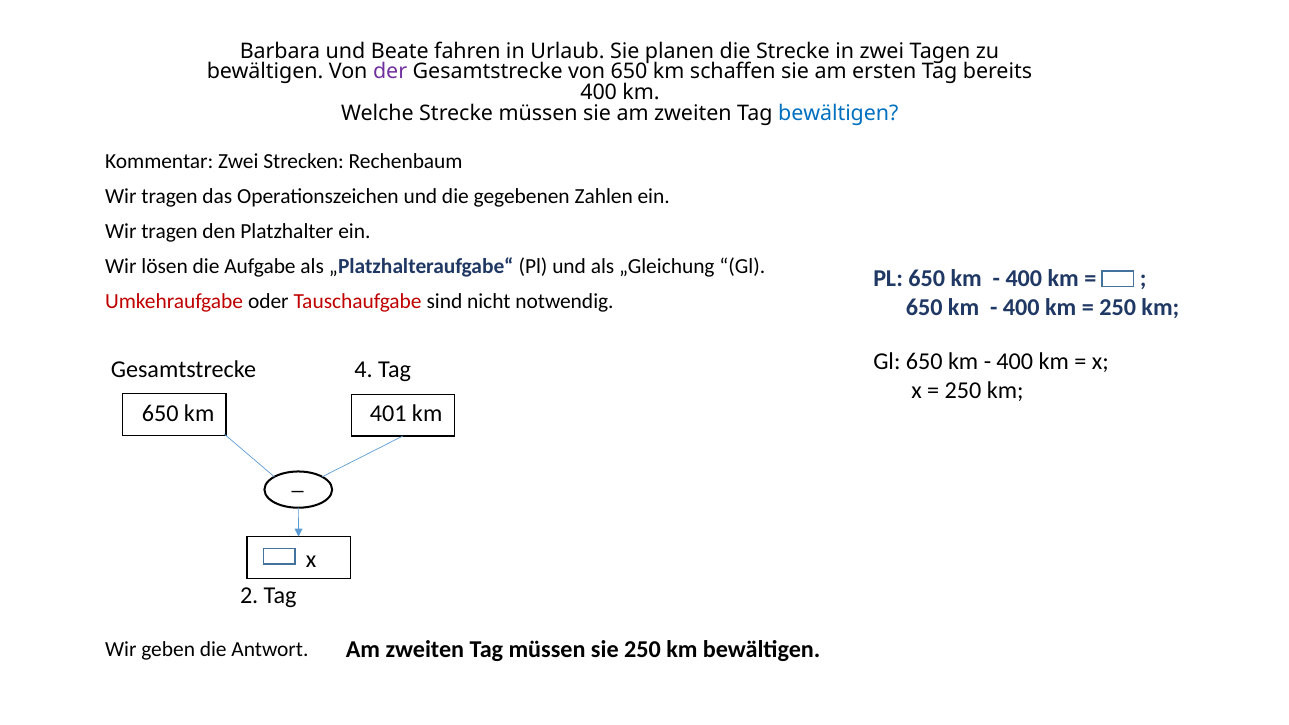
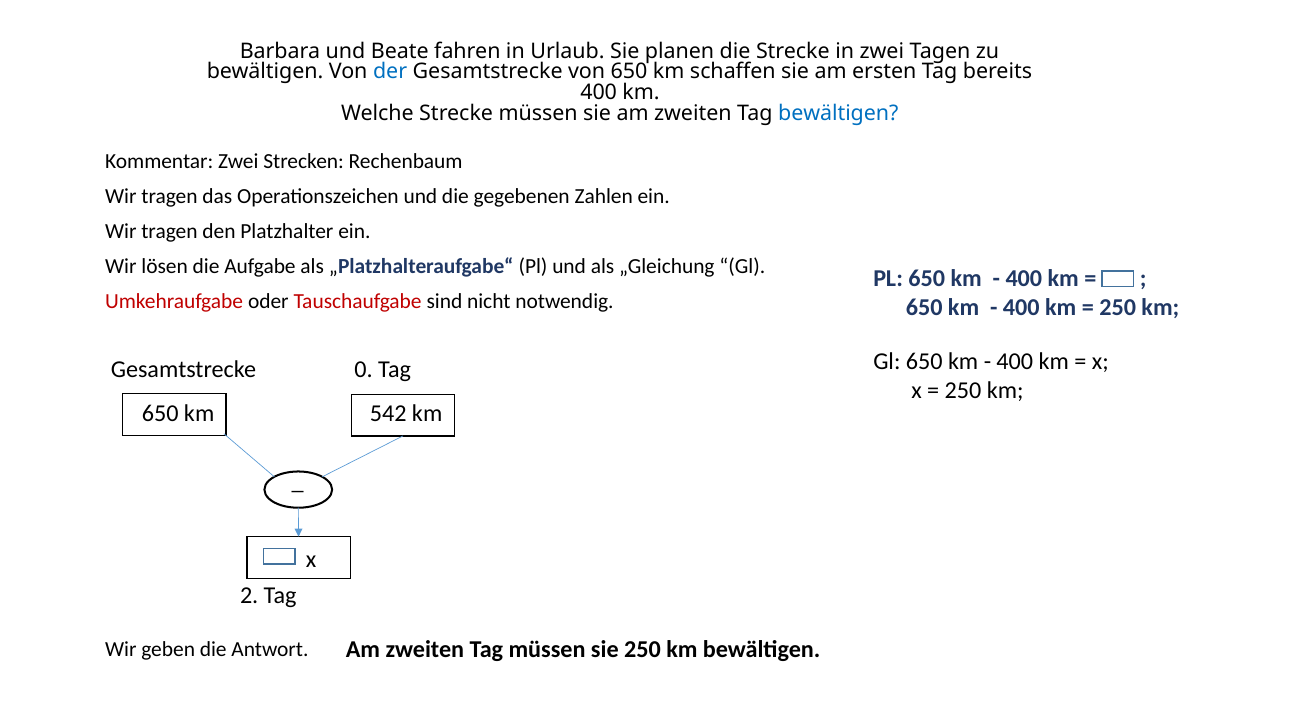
der colour: purple -> blue (390, 72)
4: 4 -> 0 (364, 369)
401: 401 -> 542 (388, 414)
